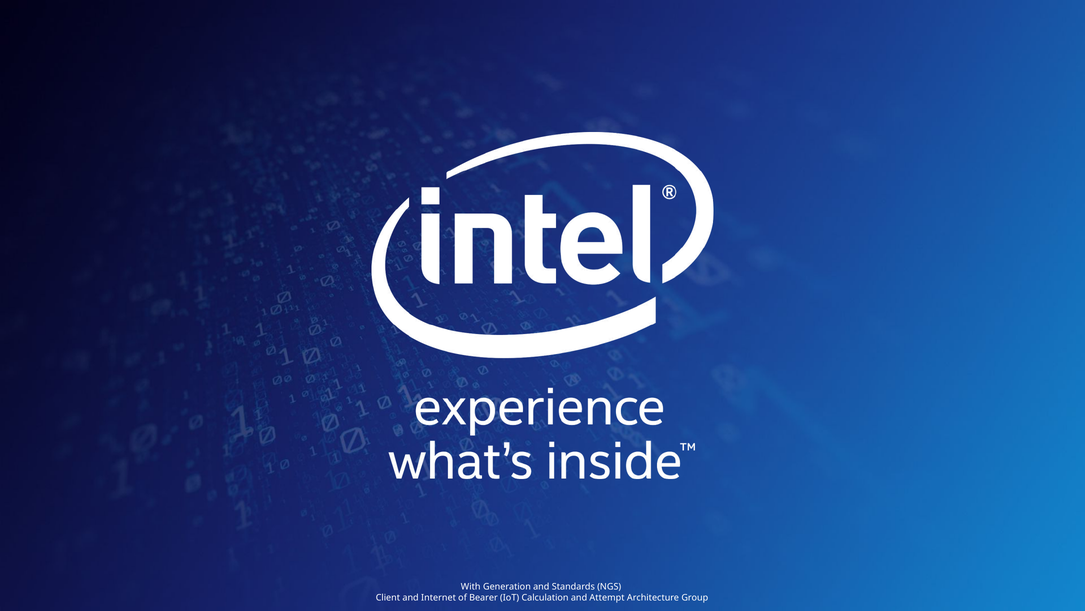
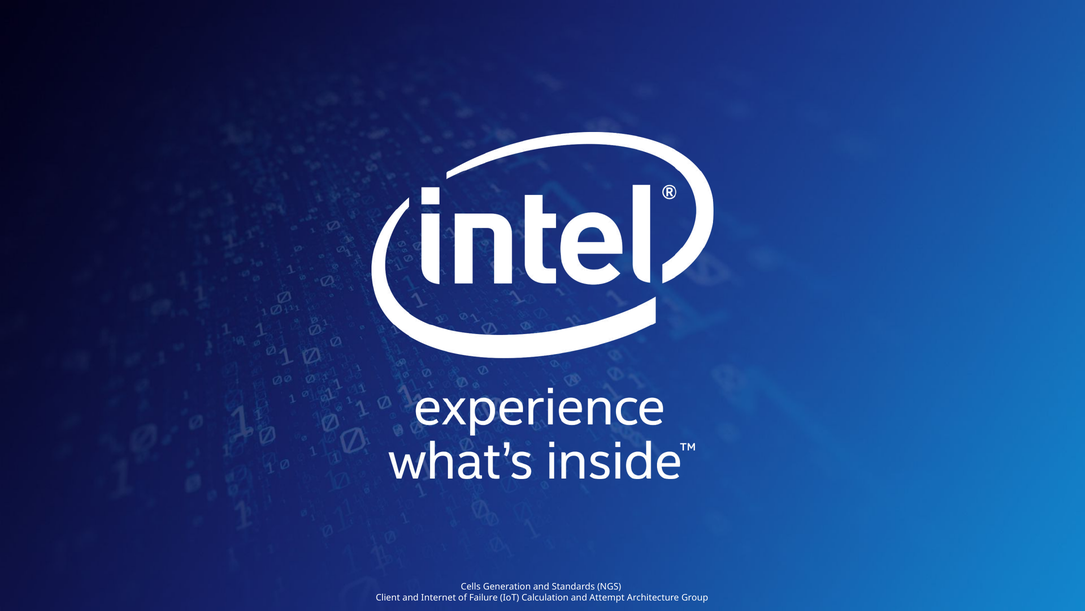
With: With -> Cells (471, 586)
Bearer: Bearer -> Failure (483, 597)
